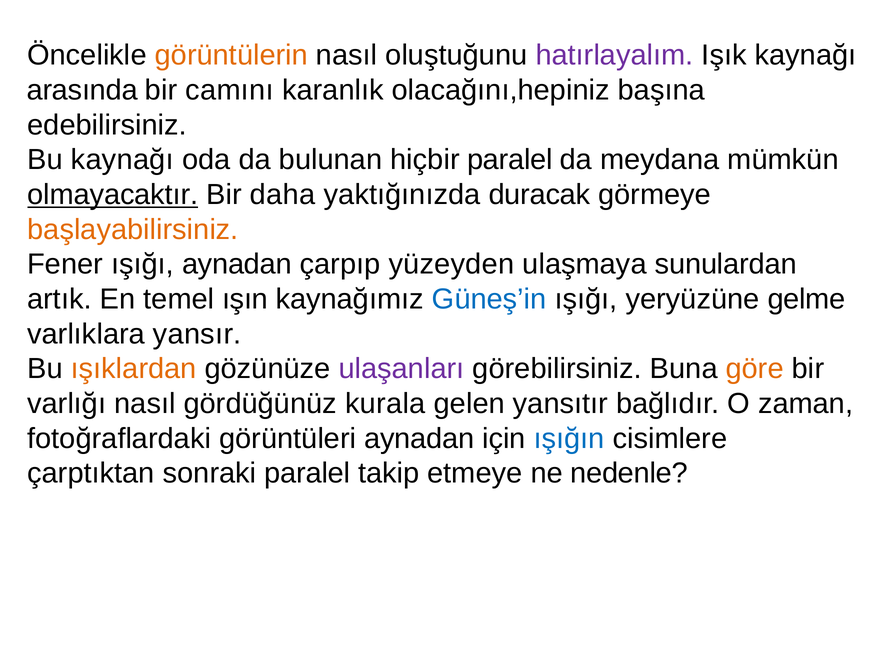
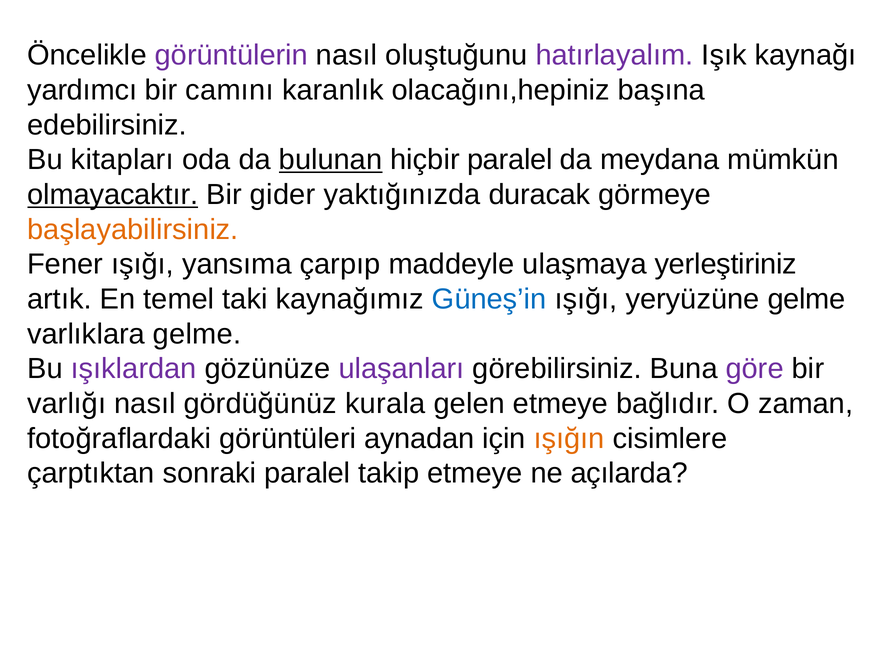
görüntülerin colour: orange -> purple (231, 55)
arasında: arasında -> yardımcı (82, 90)
Bu kaynağı: kaynağı -> kitapları (122, 160)
bulunan underline: none -> present (331, 160)
daha: daha -> gider (283, 195)
ışığı aynadan: aynadan -> yansıma (237, 264)
yüzeyden: yüzeyden -> maddeyle (451, 264)
sunulardan: sunulardan -> yerleştiriniz (726, 264)
ışın: ışın -> taki (245, 299)
varlıklara yansır: yansır -> gelme (197, 334)
ışıklardan colour: orange -> purple (134, 369)
göre colour: orange -> purple (755, 369)
gelen yansıtır: yansıtır -> etmeye (560, 404)
ışığın colour: blue -> orange (569, 439)
nedenle: nedenle -> açılarda (629, 473)
